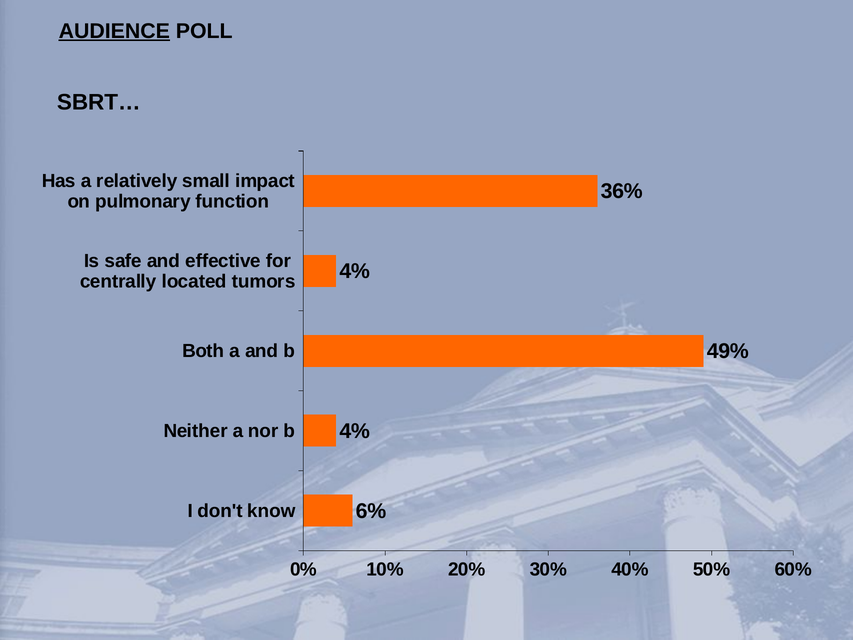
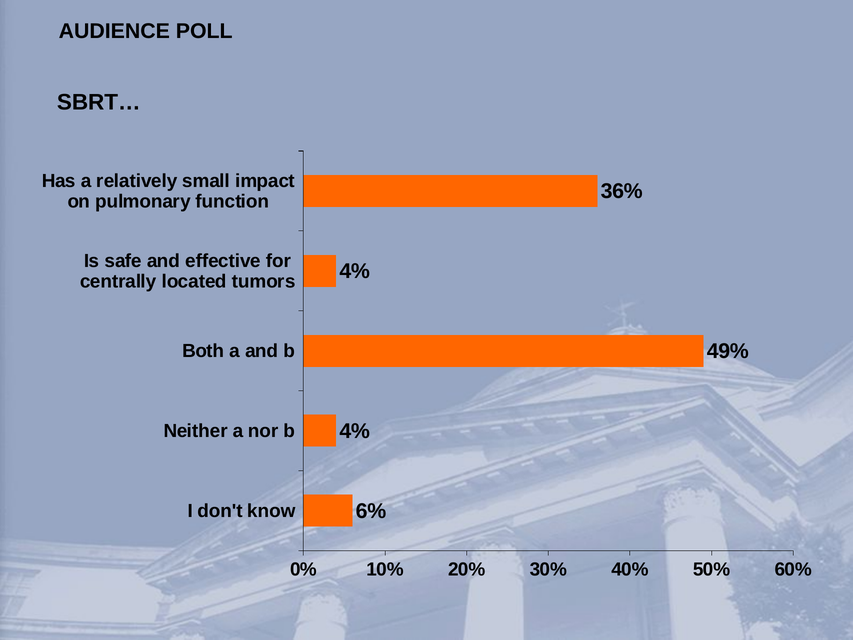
AUDIENCE underline: present -> none (114, 31)
